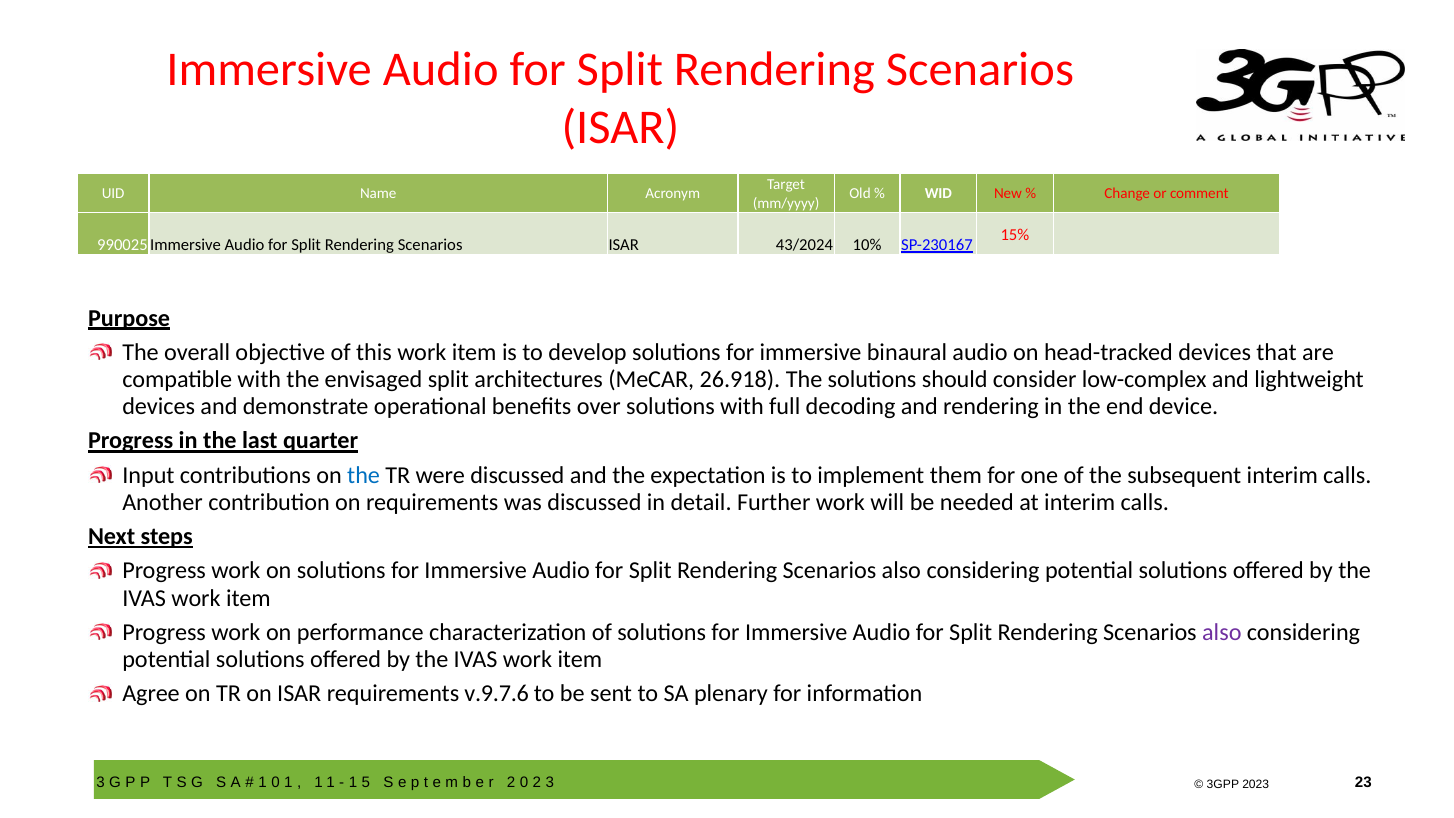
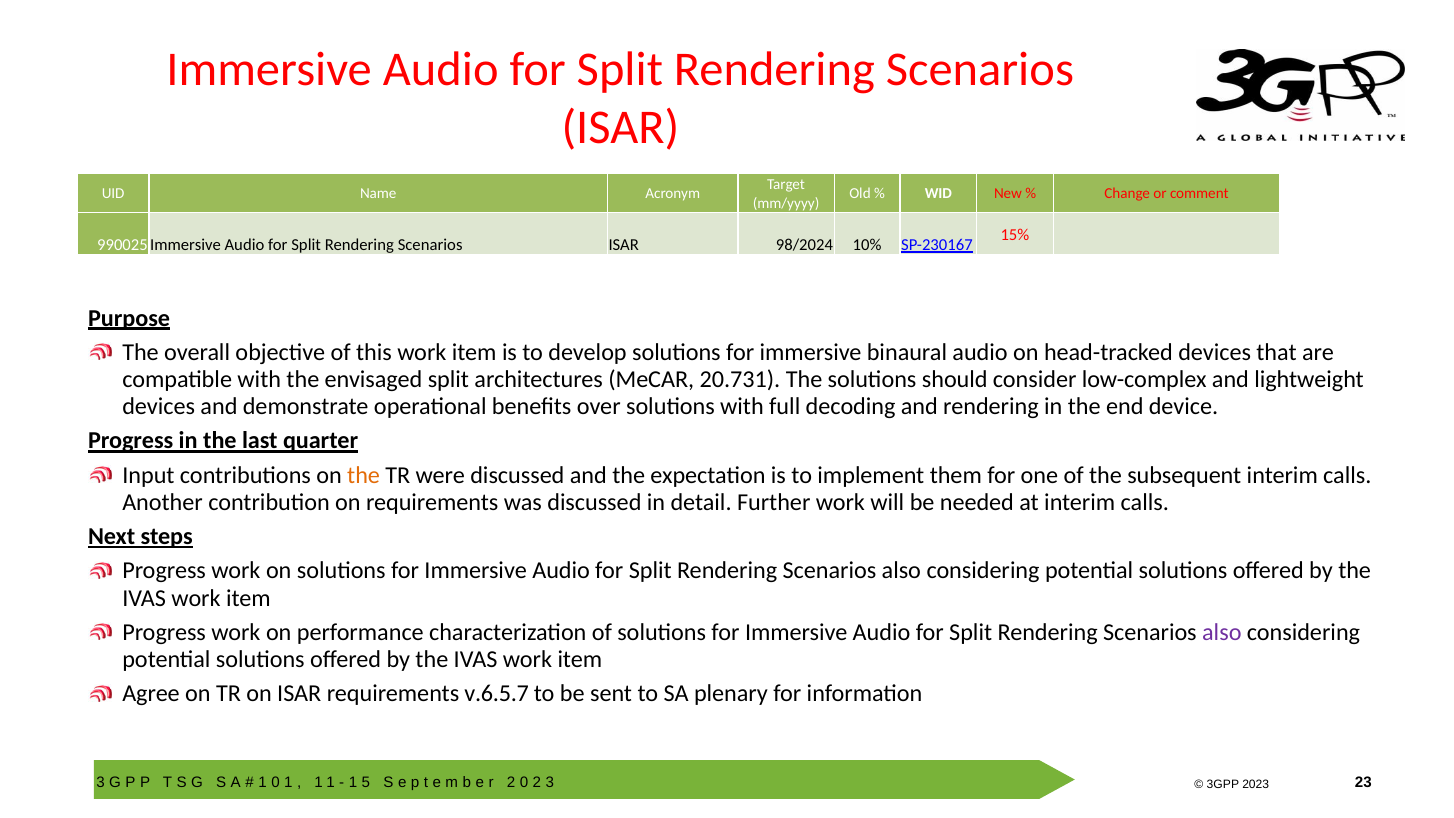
43/2024: 43/2024 -> 98/2024 (804, 245)
26.918: 26.918 -> 20.731 (740, 379)
the colour: blue -> orange (364, 475)
v.9.7.6: v.9.7.6 -> v.6.5.7 (497, 694)
